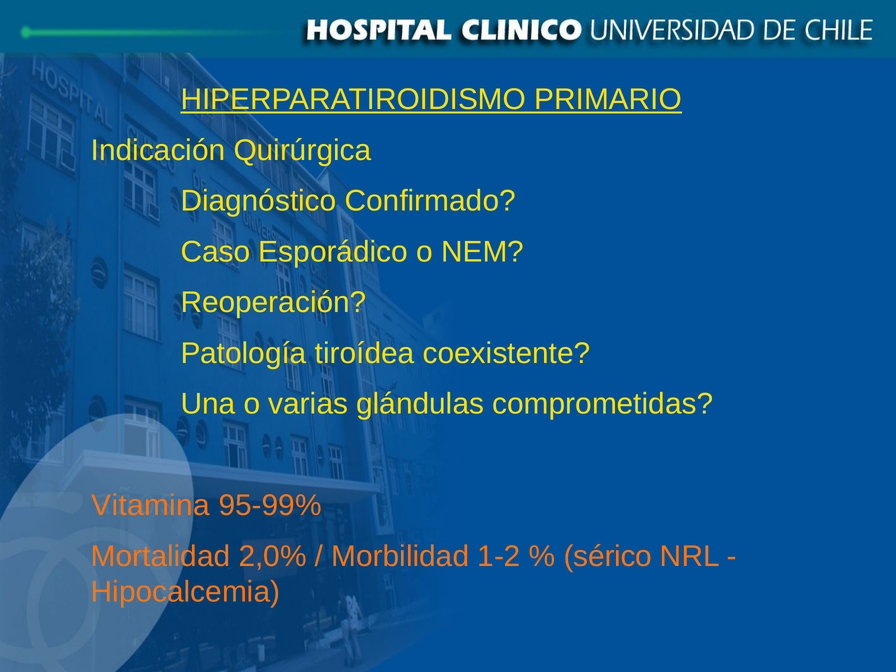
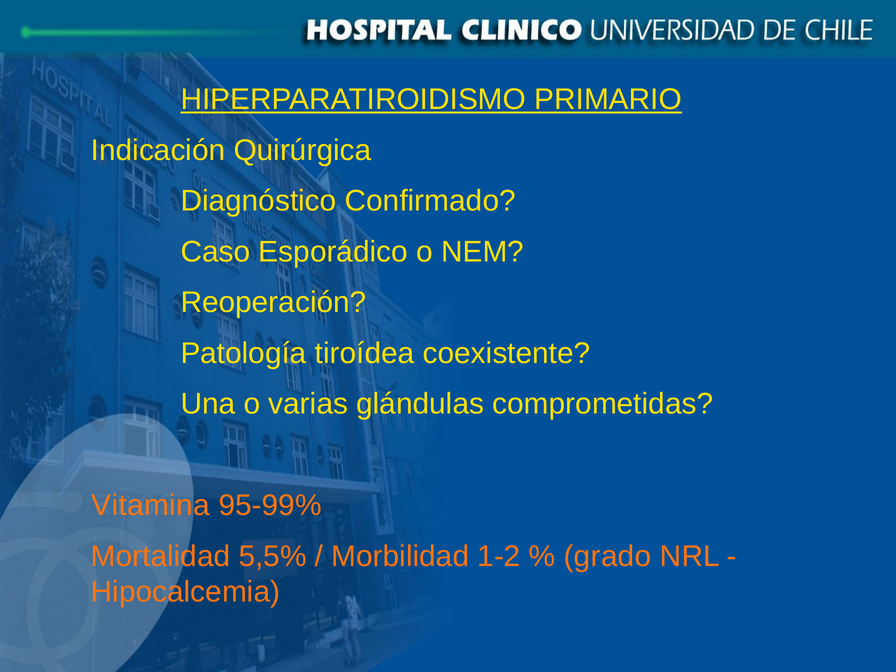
2,0%: 2,0% -> 5,5% (273, 556)
sérico: sérico -> grado (608, 556)
